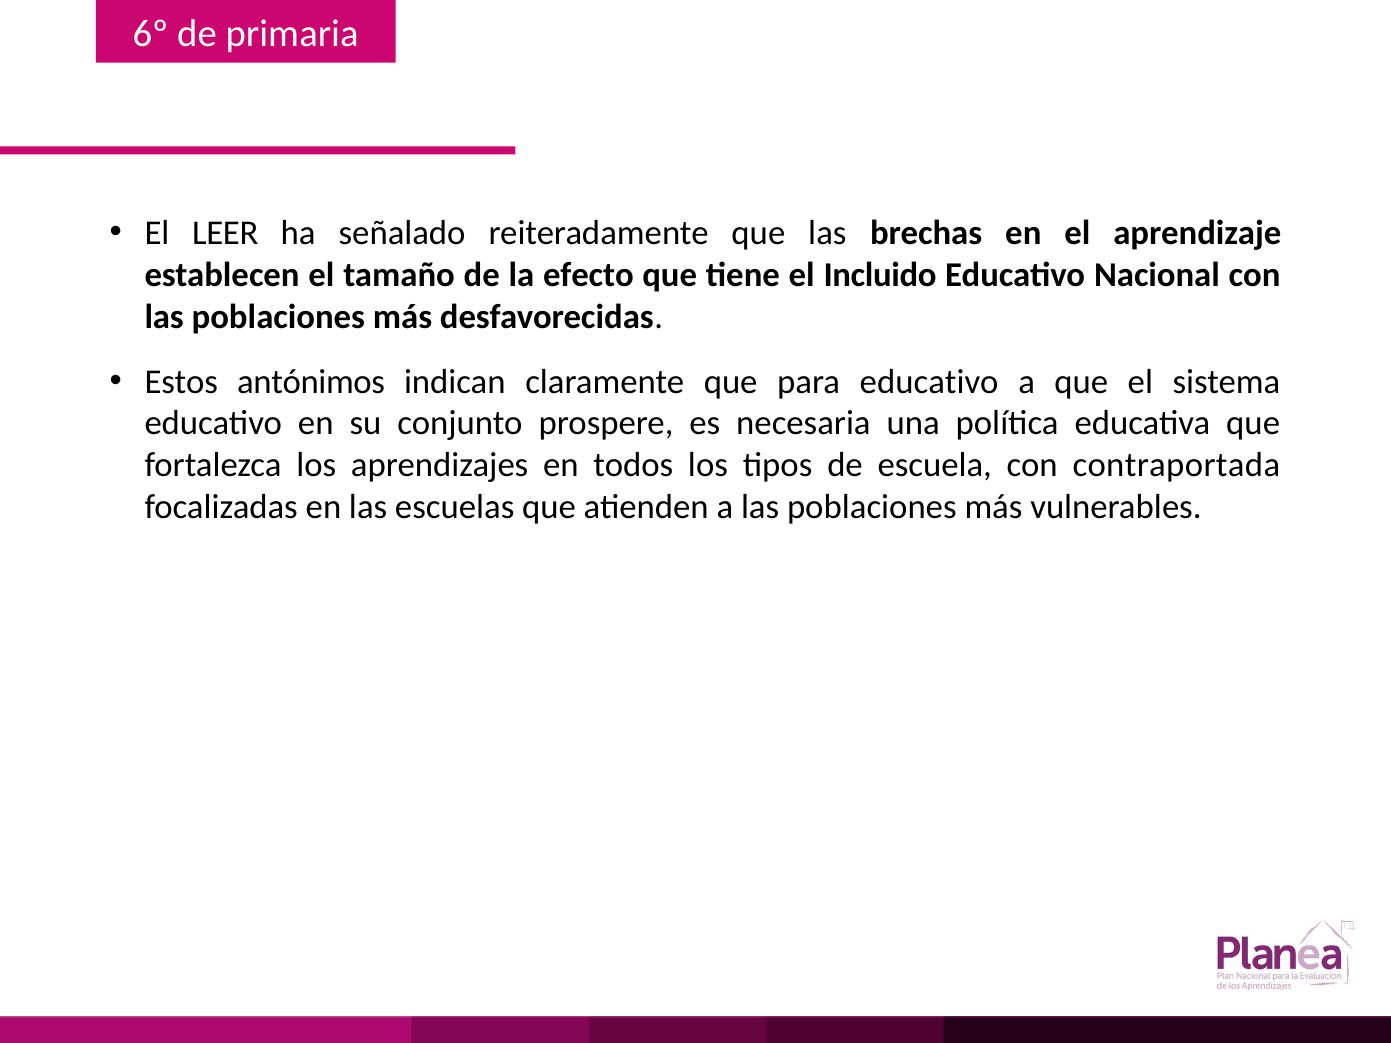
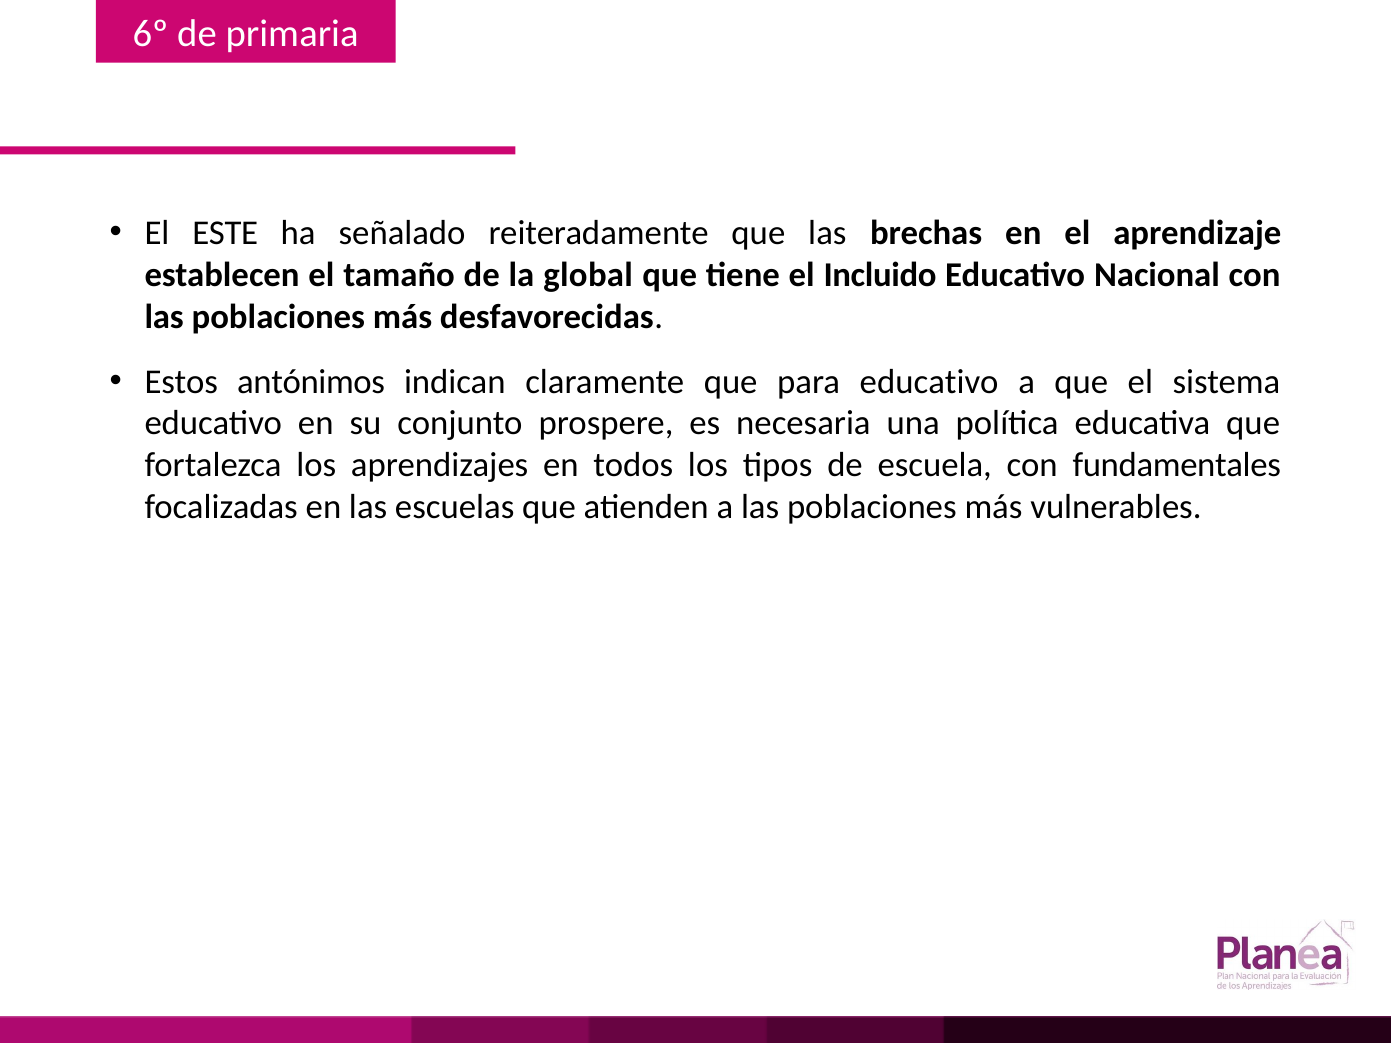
LEER: LEER -> ESTE (225, 233)
efecto: efecto -> global (588, 275)
contraportada: contraportada -> fundamentales (1177, 465)
